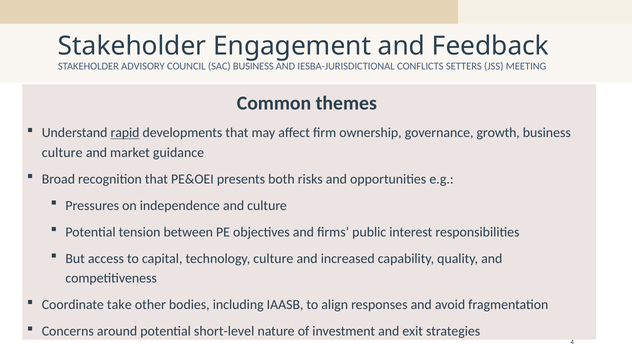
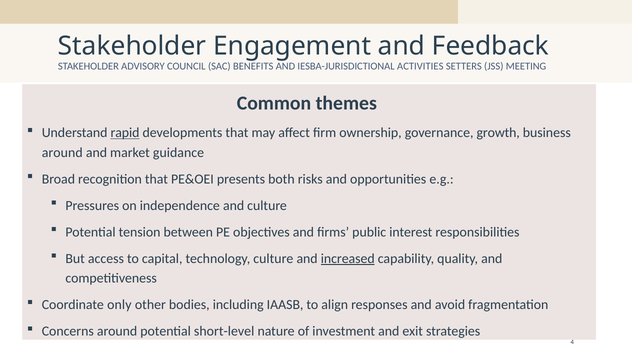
SAC BUSINESS: BUSINESS -> BENEFITS (253, 66)
CONFLICTS: CONFLICTS -> ACTIVITIES (420, 66)
culture: culture -> around (62, 153)
increased underline: none -> present (348, 259)
take: take -> only (119, 305)
